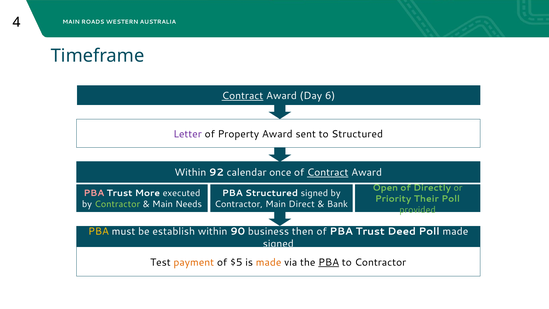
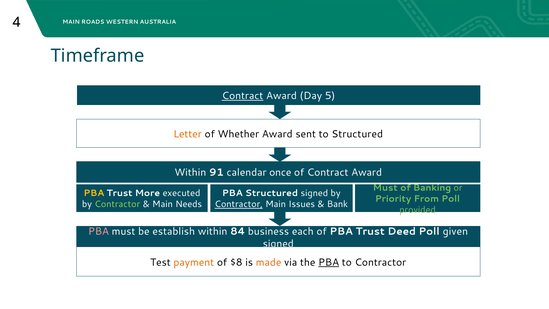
6: 6 -> 5 (330, 96)
Letter colour: purple -> orange (188, 134)
Property: Property -> Whether (238, 134)
92: 92 -> 91 (216, 172)
Contract underline: present -> none (328, 172)
Open: Open -> Must (385, 188)
Directly: Directly -> Banking (432, 188)
PBA colour: pink -> yellow (94, 193)
Their: Their -> From (426, 199)
Contractor underline: none -> present (239, 204)
Direct: Direct -> Issues (302, 204)
PBA colour: yellow -> pink (99, 231)
90: 90 -> 84 (238, 231)
then: then -> each (303, 231)
Poll made: made -> given (455, 231)
$5: $5 -> $8 (236, 262)
